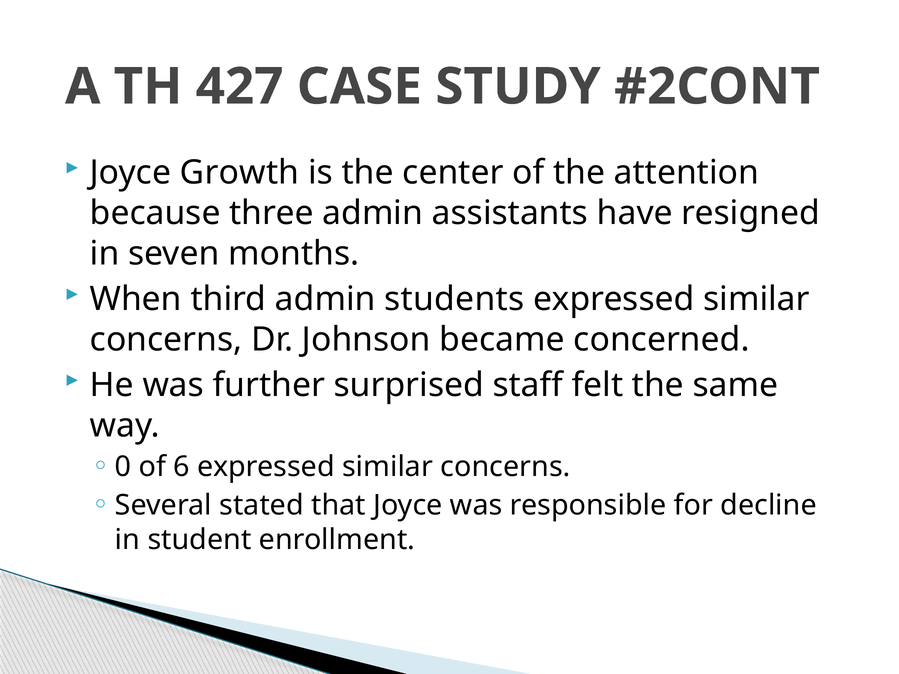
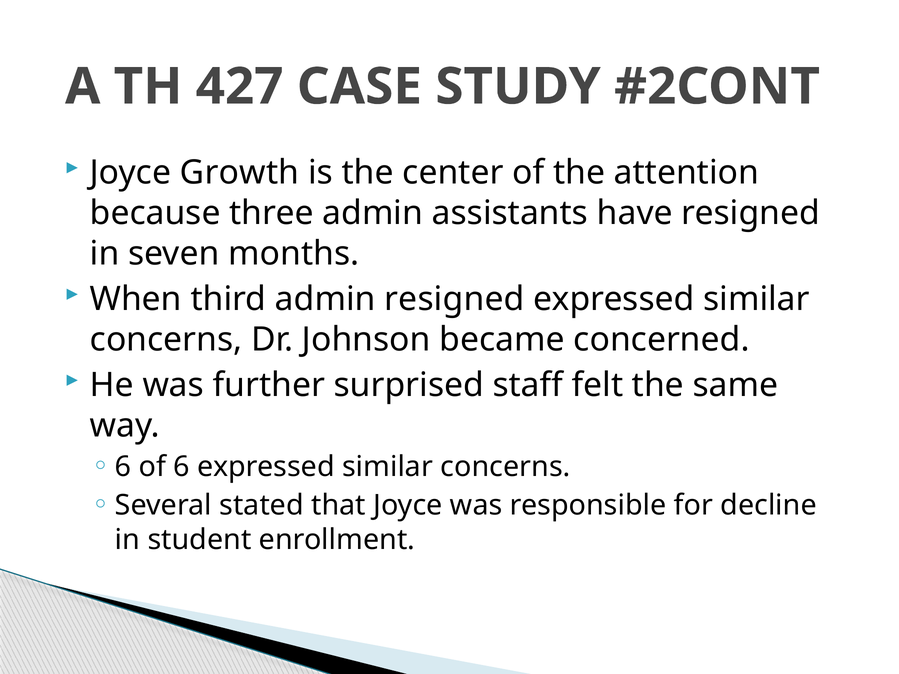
admin students: students -> resigned (454, 299)
0: 0 -> 6 (123, 467)
